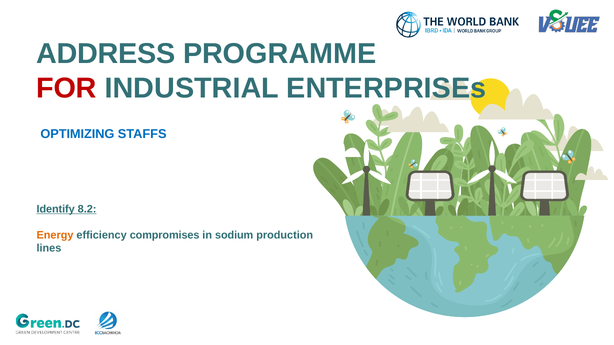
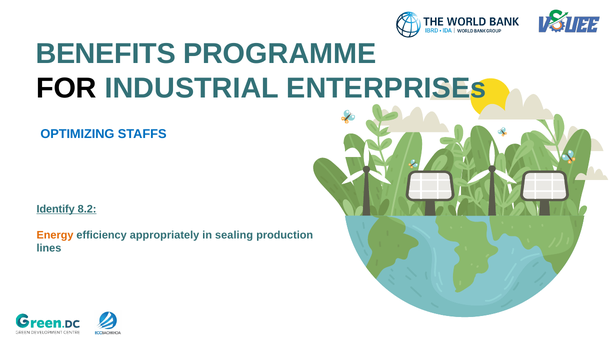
ADDRESS: ADDRESS -> BENEFITS (106, 54)
FOR colour: red -> black (66, 89)
compromises: compromises -> appropriately (165, 235)
sodium: sodium -> sealing (234, 235)
